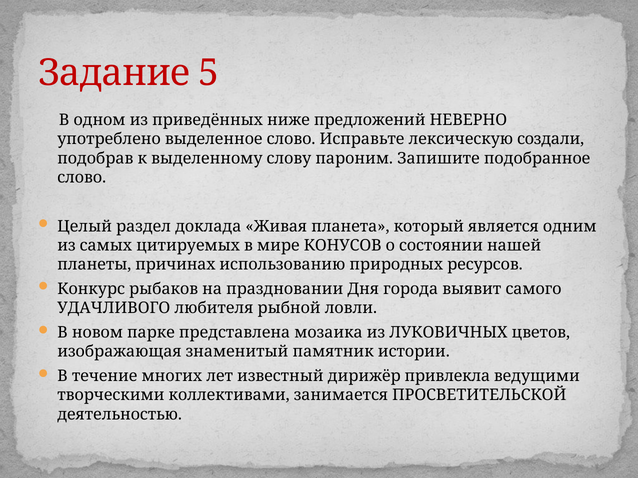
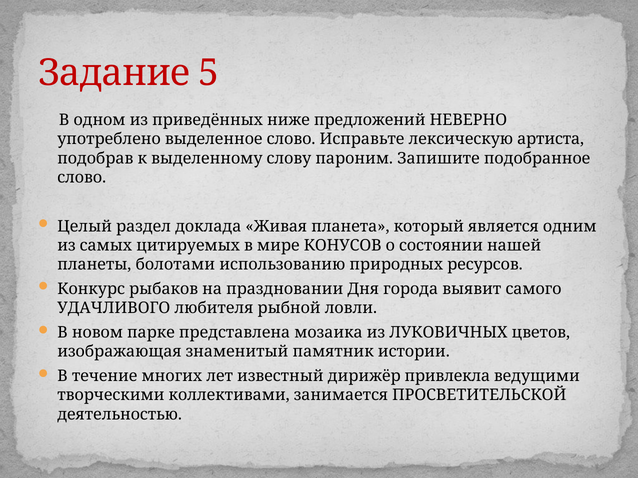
создали: создали -> артиста (551, 139)
причинах: причинах -> болотами (175, 265)
